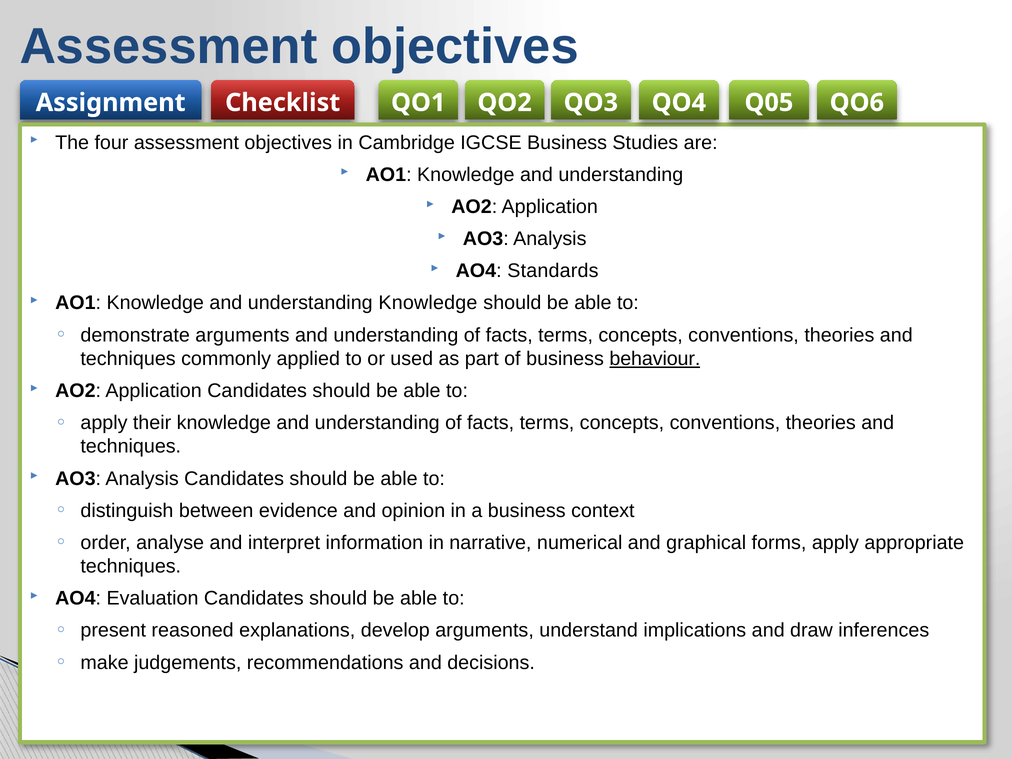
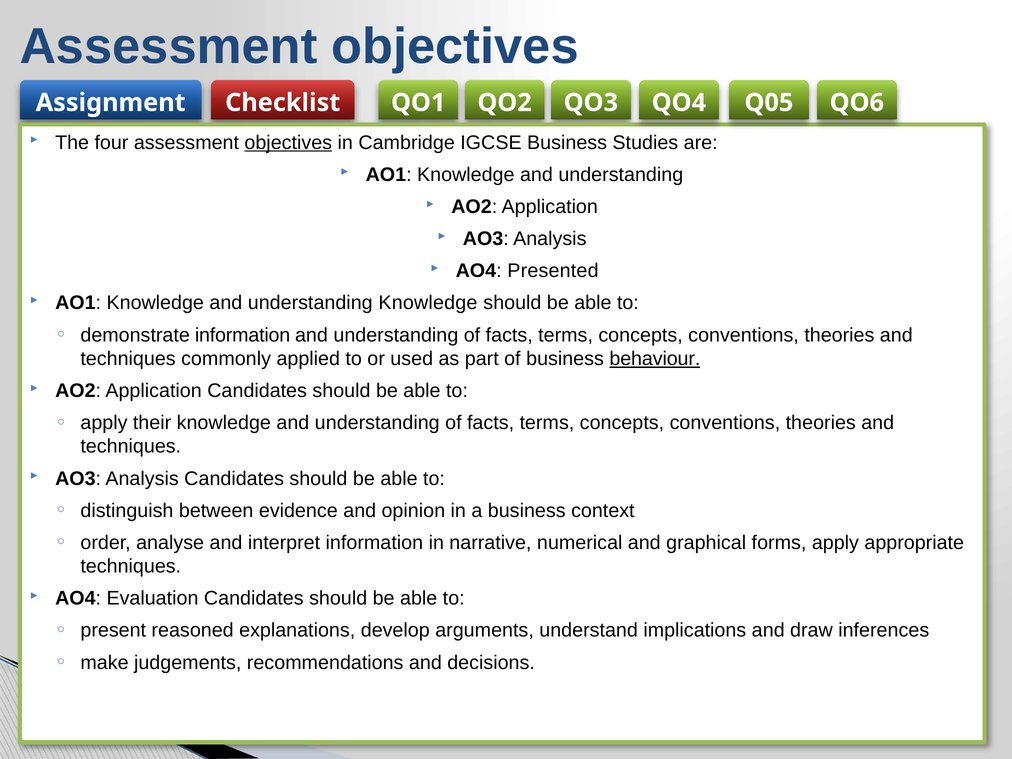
objectives underline: none -> present (288, 143)
Standards: Standards -> Presented (553, 271)
demonstrate arguments: arguments -> information (243, 335)
